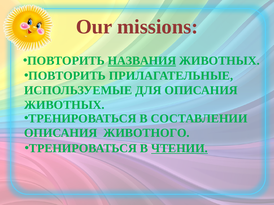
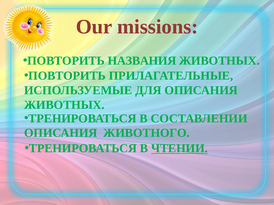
НАЗВАНИЯ underline: present -> none (142, 61)
